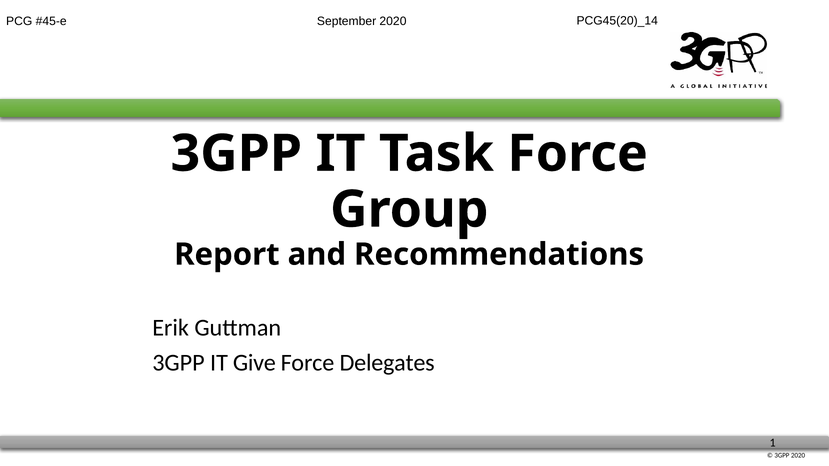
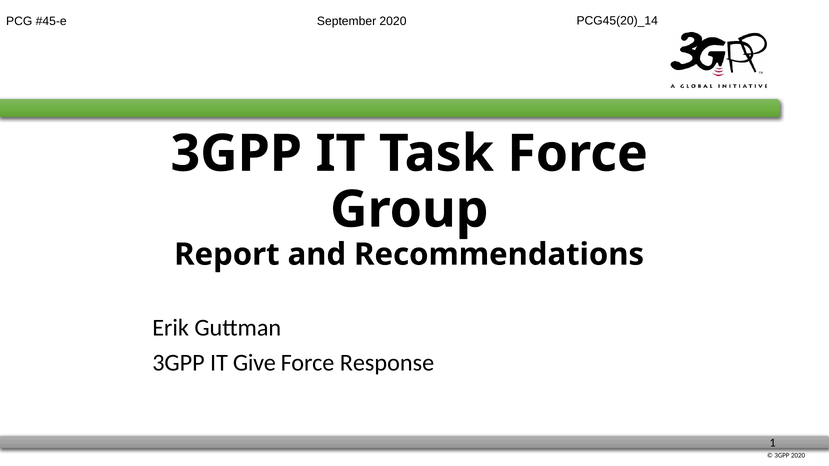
Delegates: Delegates -> Response (387, 363)
